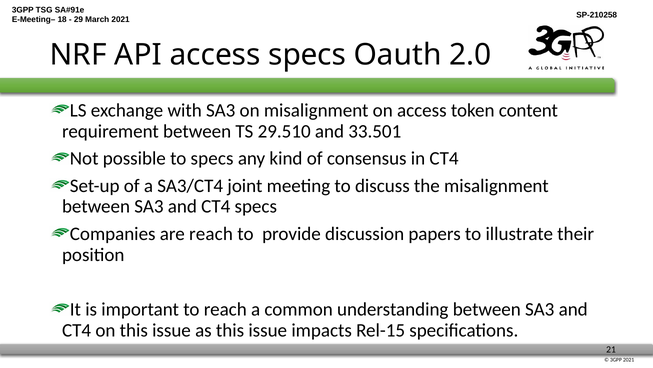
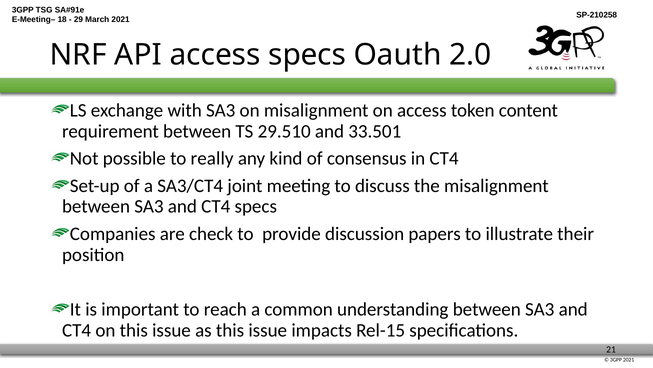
to specs: specs -> really (212, 158)
are reach: reach -> check (211, 234)
